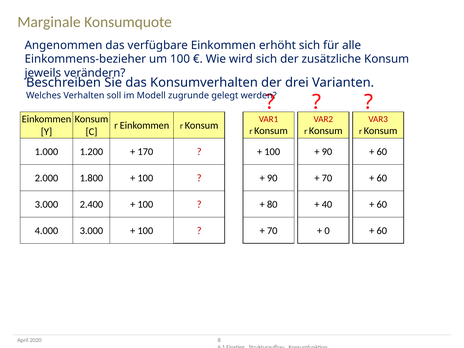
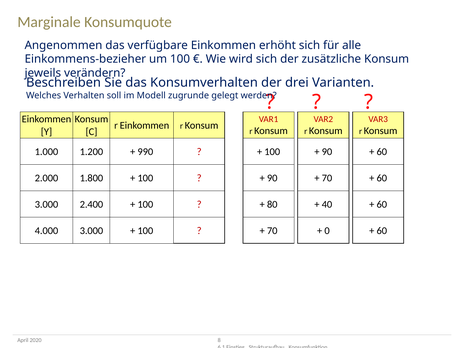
170: 170 -> 990 (145, 152)
